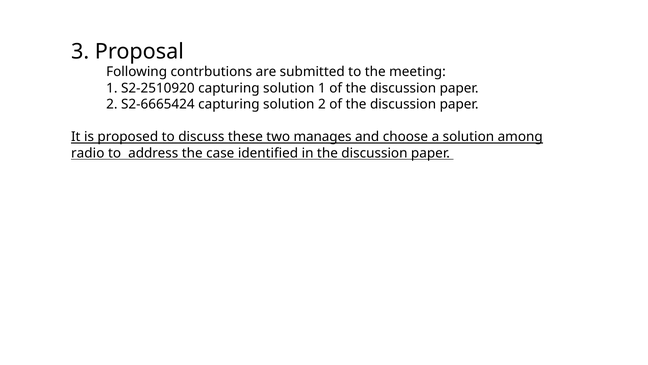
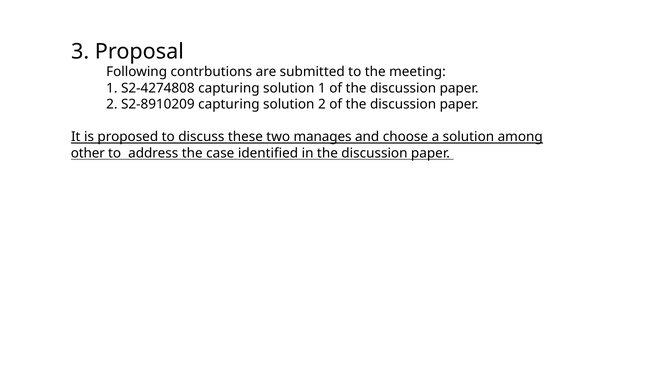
S2-2510920: S2-2510920 -> S2-4274808 (158, 88)
S2-6665424: S2-6665424 -> S2-8910209 (158, 104)
radio: radio -> other (88, 153)
